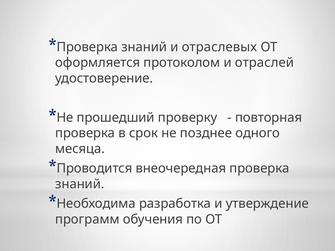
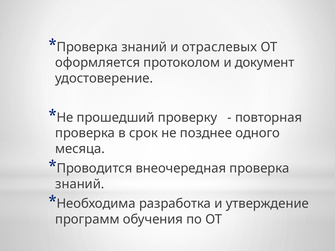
отраслей: отраслей -> документ (265, 63)
